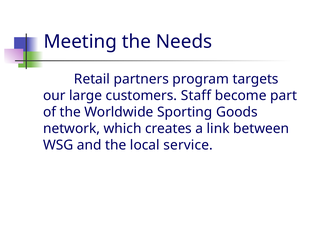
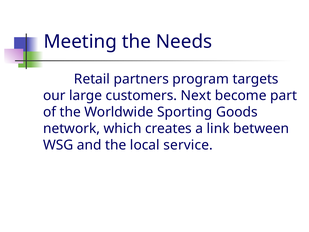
Staff: Staff -> Next (196, 95)
